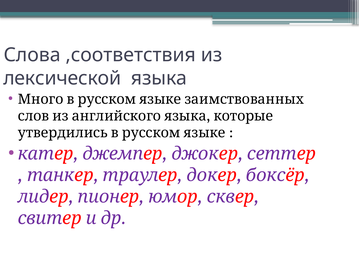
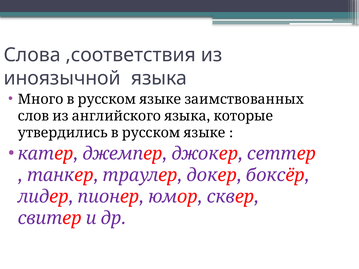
лексической: лексической -> иноязычной (62, 78)
